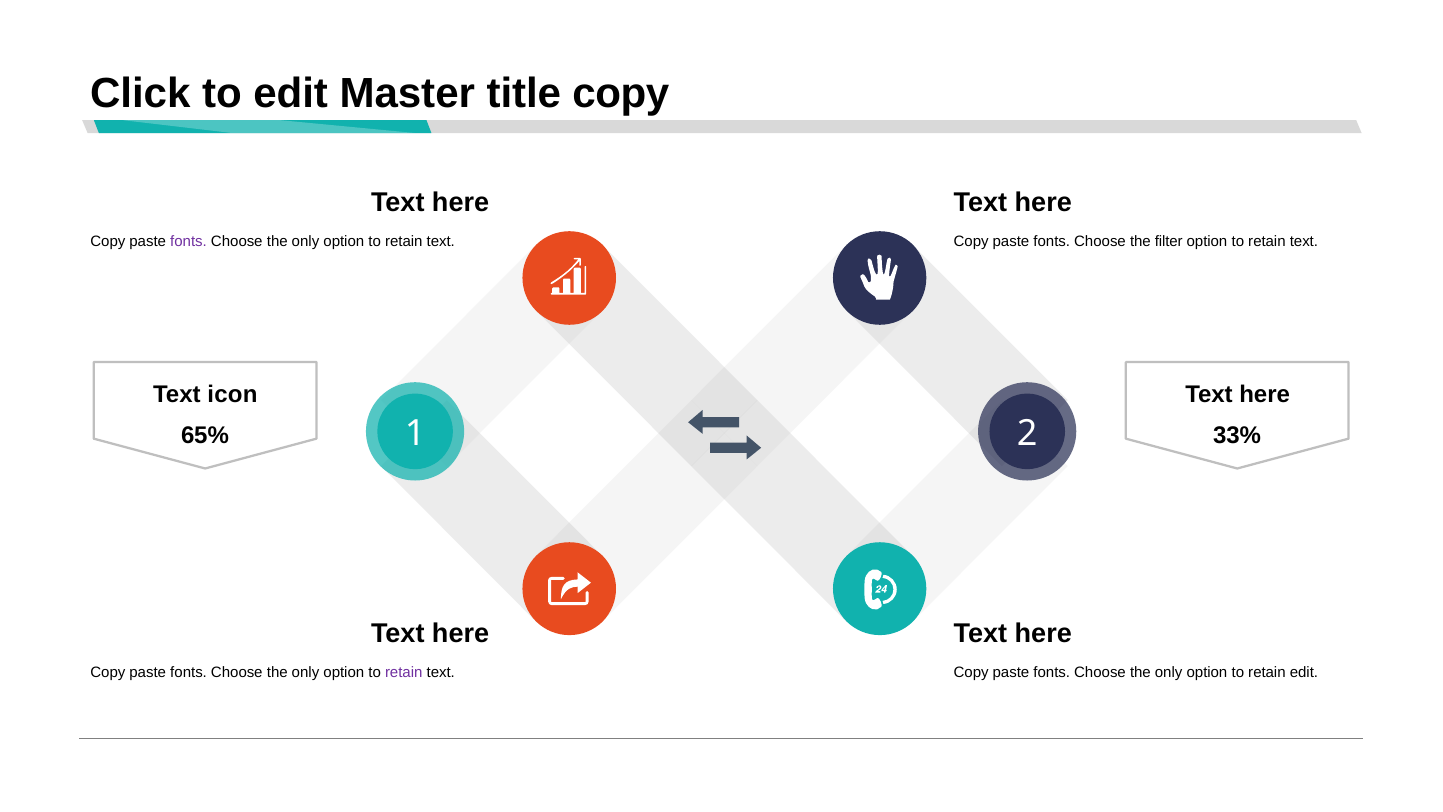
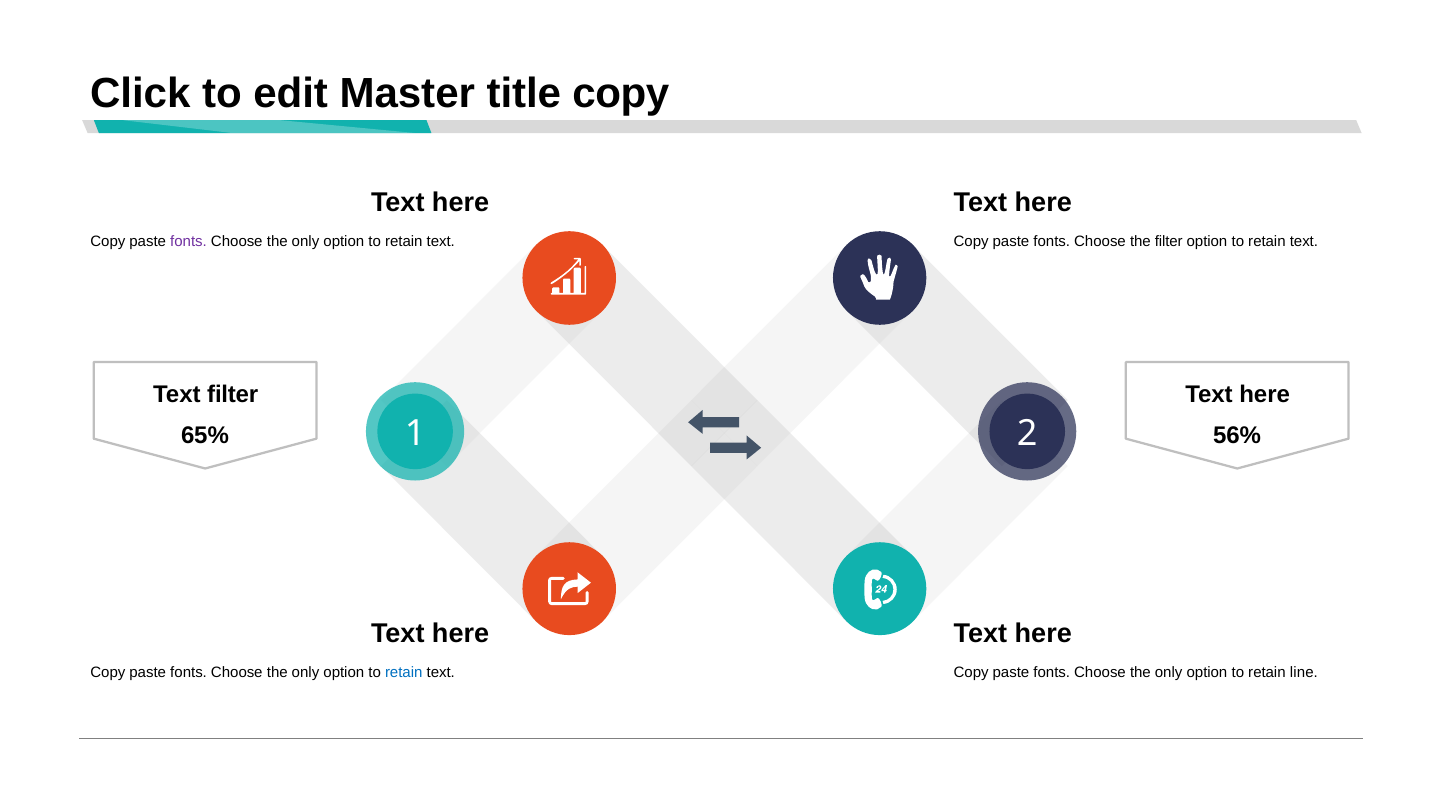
Text icon: icon -> filter (233, 394)
33%: 33% -> 56% (1237, 436)
retain colour: purple -> blue (404, 672)
retain edit: edit -> line (1304, 672)
